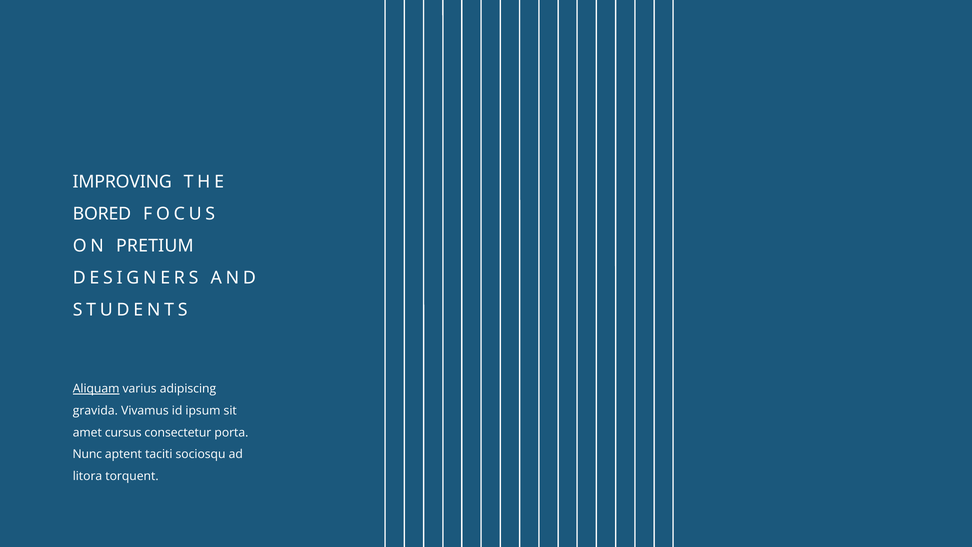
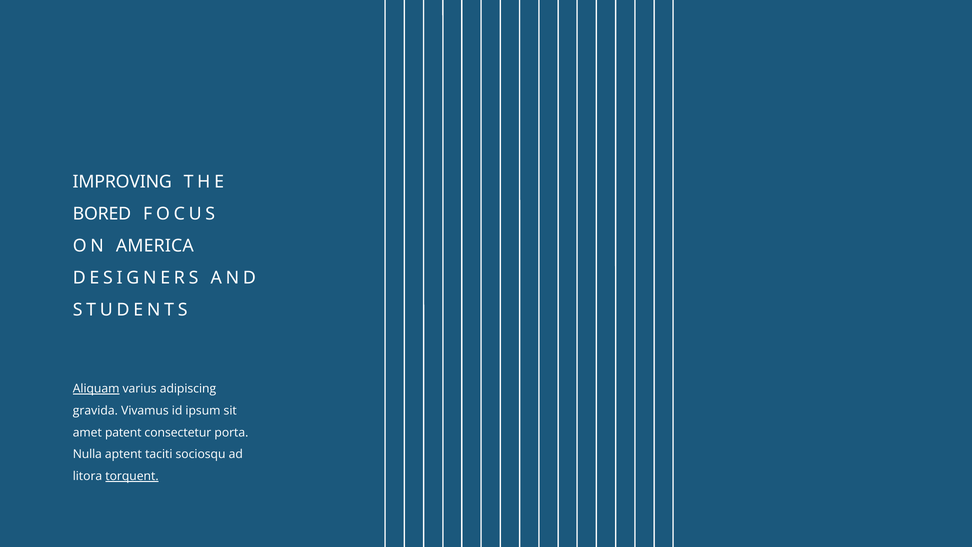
PRETIUM: PRETIUM -> AMERICA (155, 246)
cursus: cursus -> patent (123, 432)
Nunc: Nunc -> Nulla (87, 454)
torquent underline: none -> present (132, 476)
